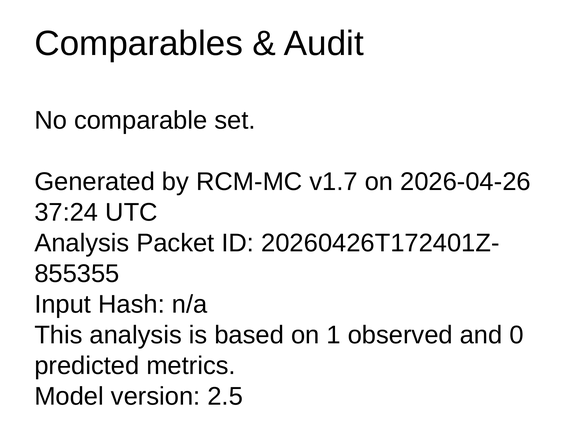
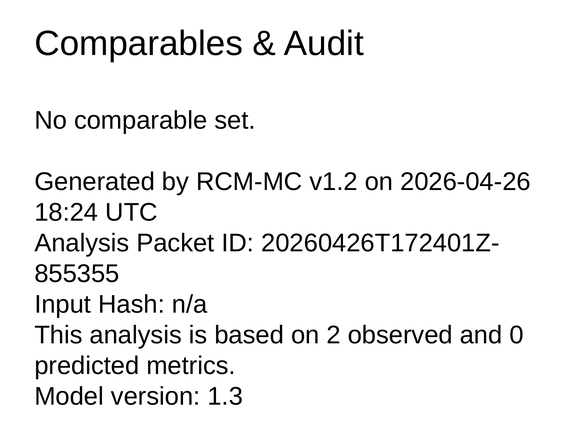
v1.7: v1.7 -> v1.2 (334, 182)
37:24: 37:24 -> 18:24 (66, 212)
1: 1 -> 2 (334, 335)
2.5: 2.5 -> 1.3 (225, 396)
